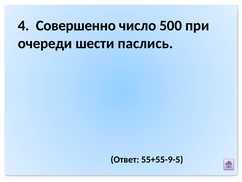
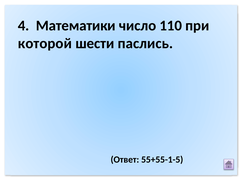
Совершенно: Совершенно -> Математики (76, 26)
500: 500 -> 110 (171, 26)
очереди: очереди -> которой (45, 43)
55+55-9-5: 55+55-9-5 -> 55+55-1-5 (162, 159)
